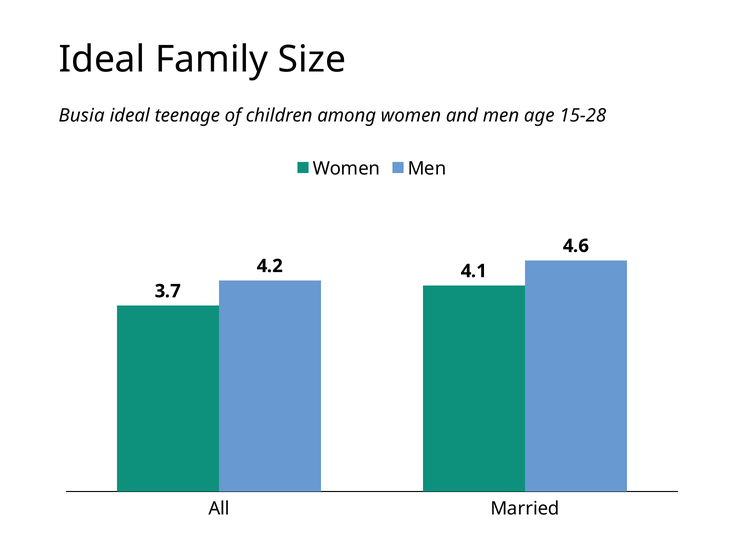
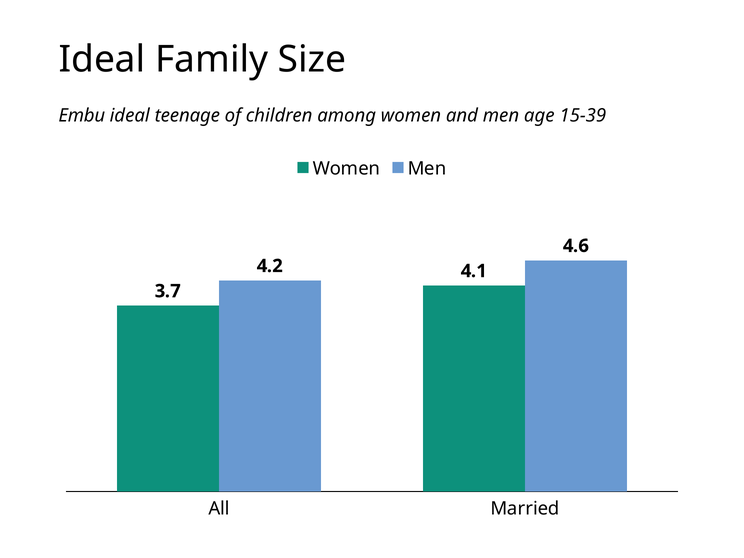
Busia: Busia -> Embu (82, 115)
15-28: 15-28 -> 15-39 (583, 115)
